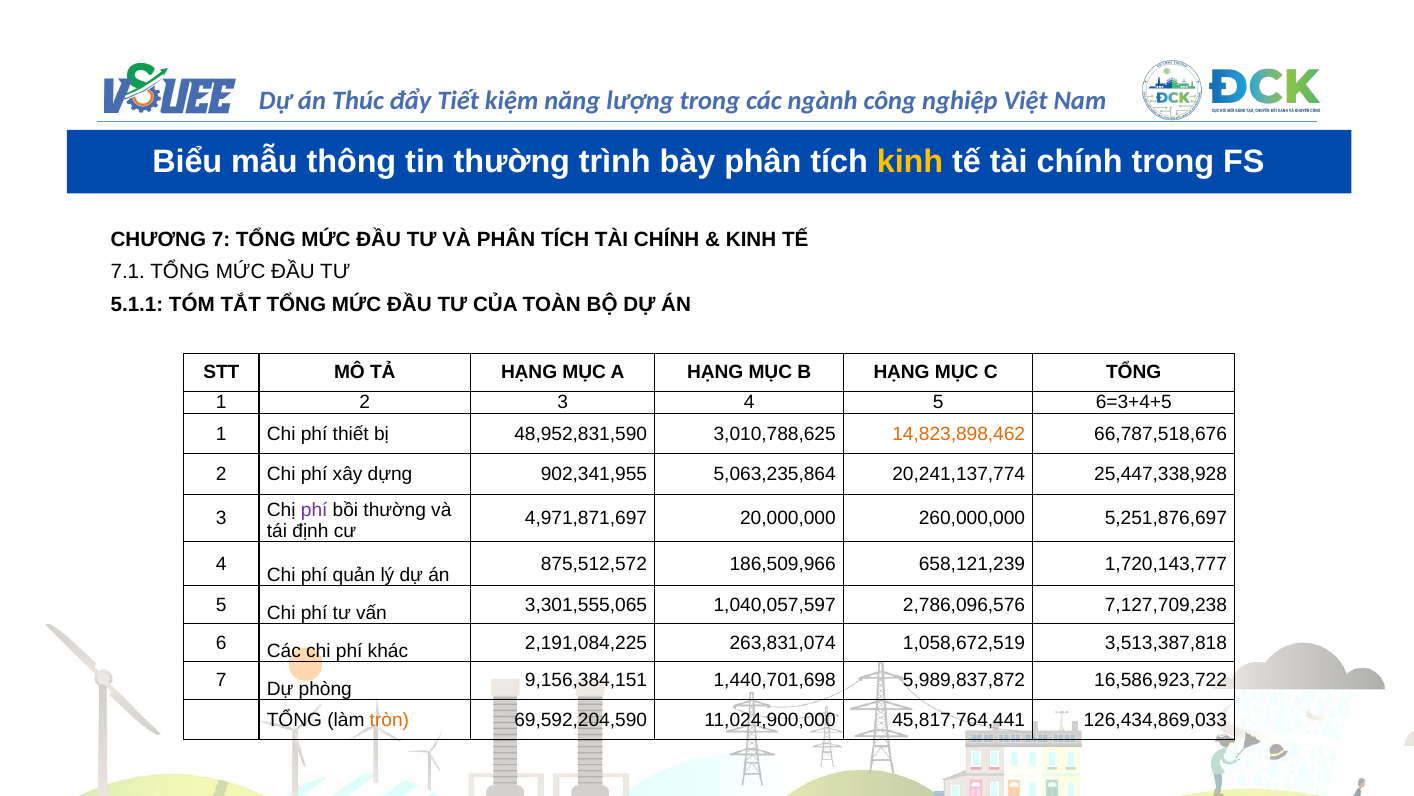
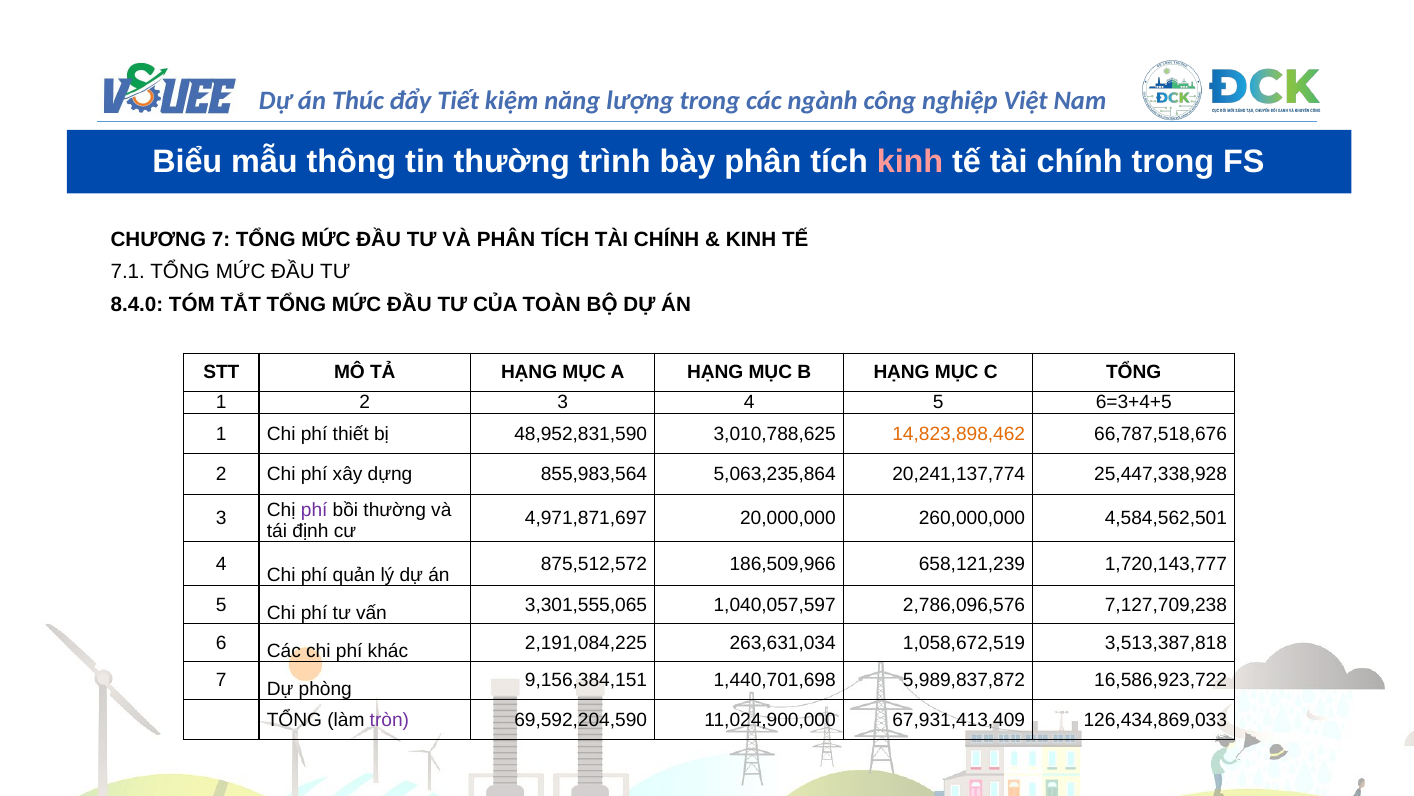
kinh colour: yellow -> pink (910, 161)
5.1.1: 5.1.1 -> 8.4.0 (137, 304)
902,341,955: 902,341,955 -> 855,983,564 (594, 474)
5,251,876,697: 5,251,876,697 -> 4,584,562,501 (1166, 518)
263,831,074: 263,831,074 -> 263,631,034 (783, 642)
tròn colour: orange -> purple (389, 719)
45,817,764,441: 45,817,764,441 -> 67,931,413,409 (959, 719)
